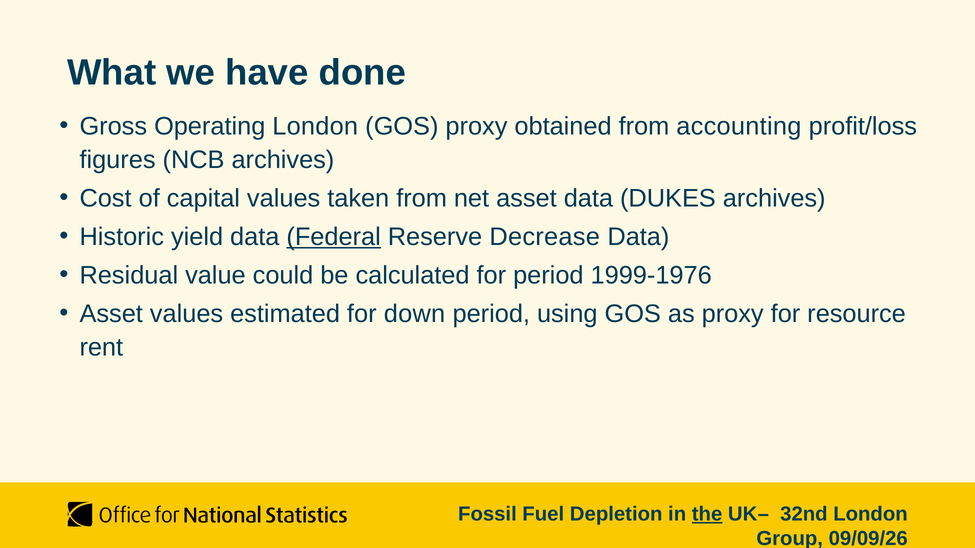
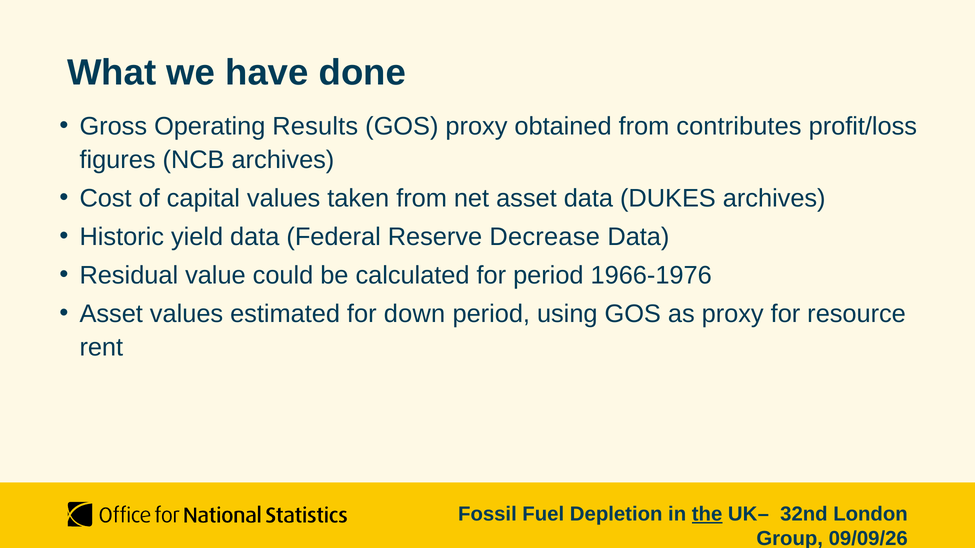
Operating London: London -> Results (315, 126)
accounting: accounting -> contributes (739, 126)
Federal underline: present -> none (334, 237)
1999-1976: 1999-1976 -> 1966-1976 (651, 276)
